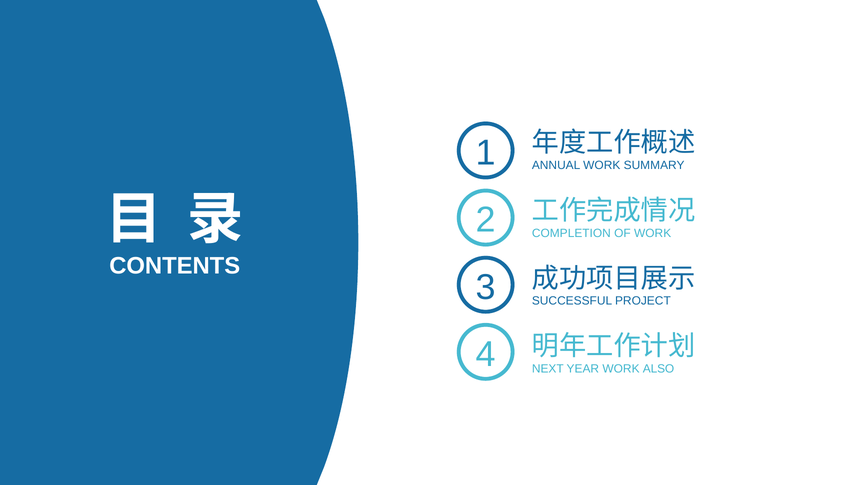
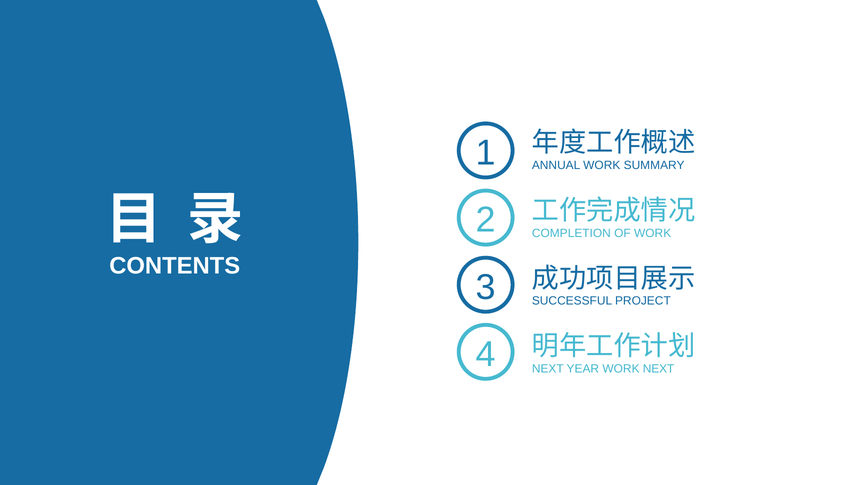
WORK ALSO: ALSO -> NEXT (659, 369)
